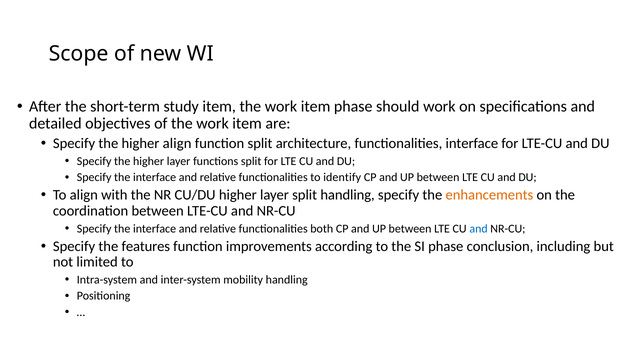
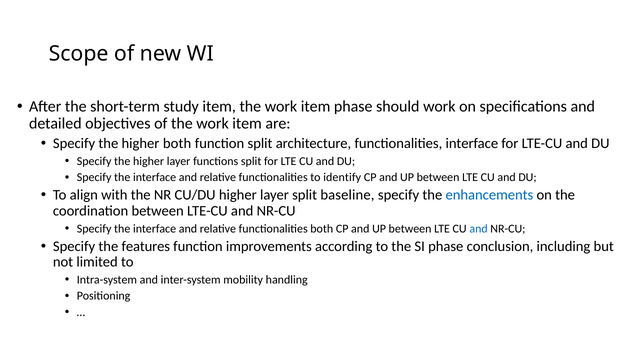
higher align: align -> both (177, 143)
split handling: handling -> baseline (347, 195)
enhancements colour: orange -> blue (489, 195)
